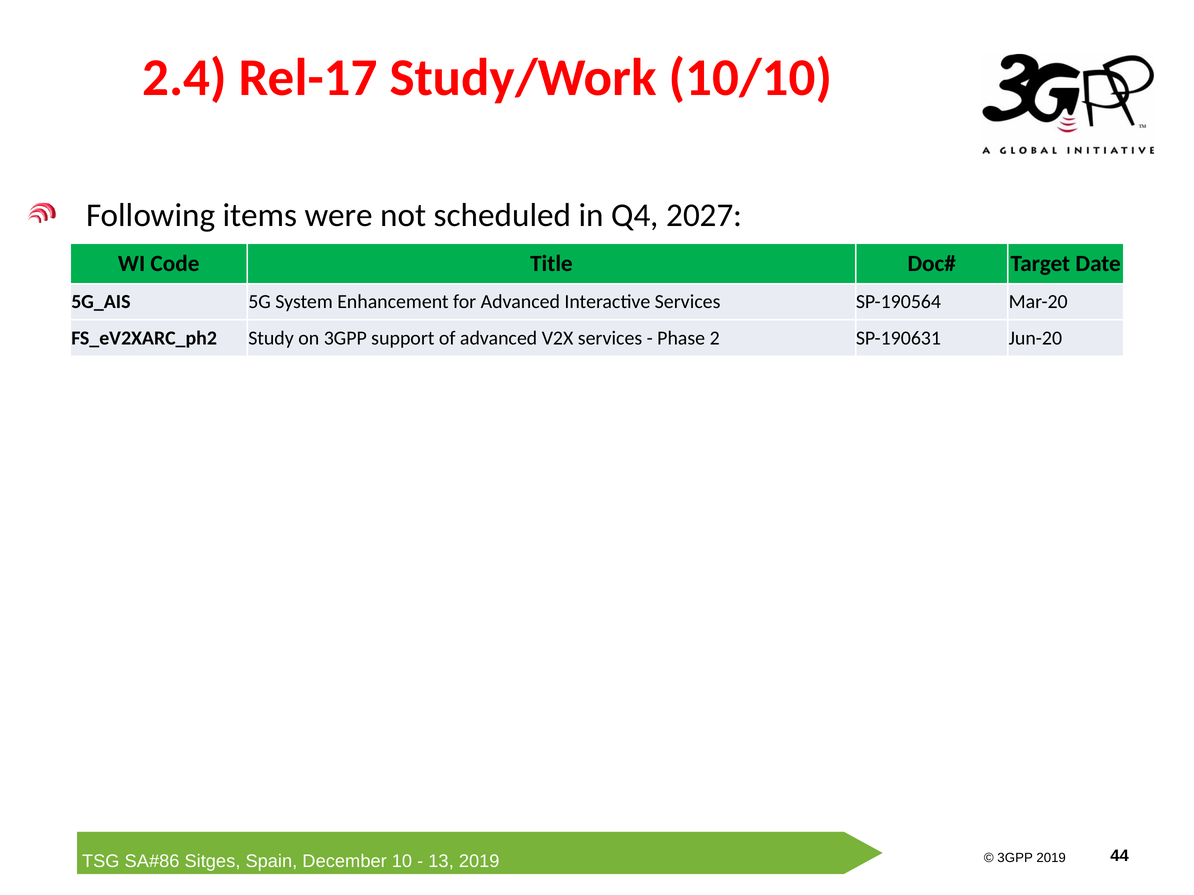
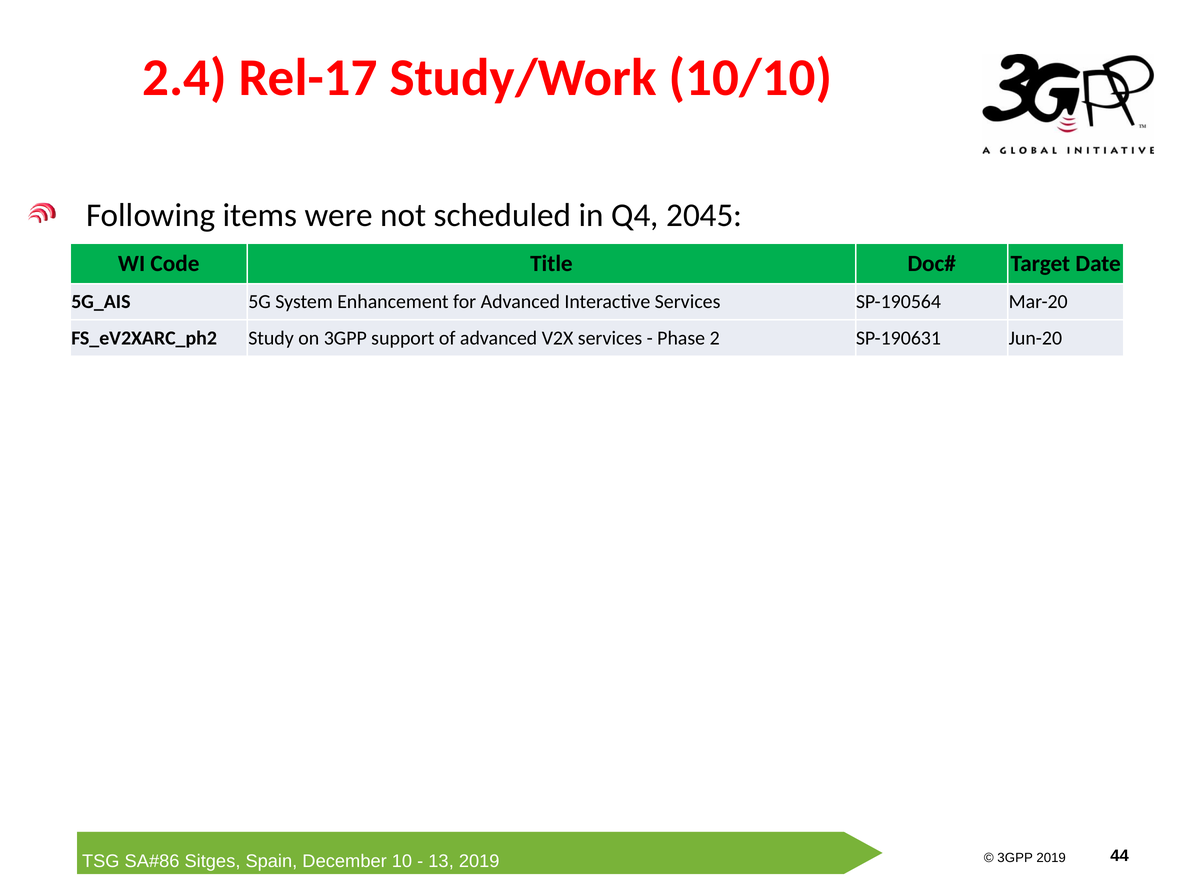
2027: 2027 -> 2045 (704, 215)
